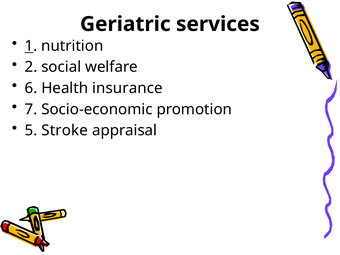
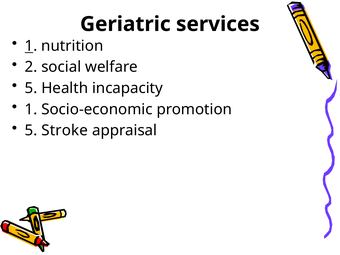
6: 6 -> 5 (31, 88)
insurance: insurance -> incapacity (127, 88)
7: 7 -> 1 (31, 109)
